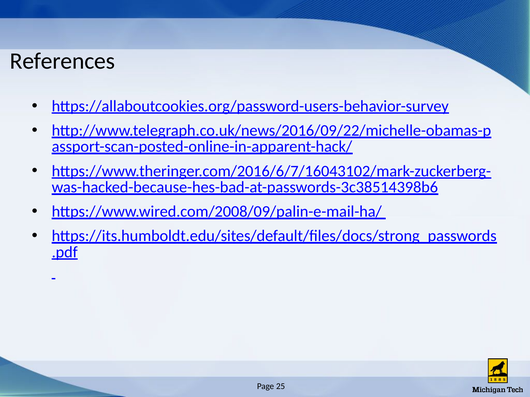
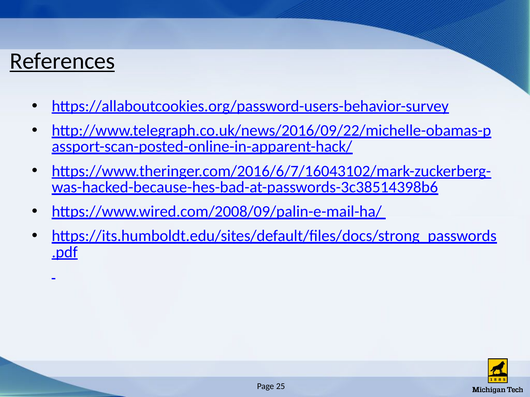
References underline: none -> present (62, 61)
